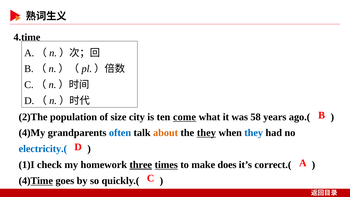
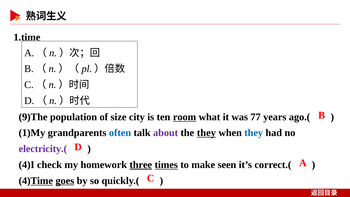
4.time: 4.time -> 1.time (27, 37)
2)The: 2)The -> 9)The (33, 117)
come: come -> room (185, 117)
58: 58 -> 77 (256, 117)
4)My: 4)My -> 1)My (32, 133)
about colour: orange -> purple (166, 133)
electricity.( colour: blue -> purple (43, 149)
1)I: 1)I -> 4)I (27, 165)
does: does -> seen (227, 165)
goes underline: none -> present (65, 181)
